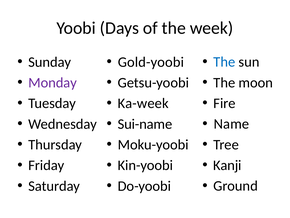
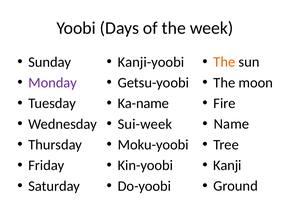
Gold-yoobi: Gold-yoobi -> Kanji-yoobi (151, 62)
The colour: blue -> orange (224, 62)
Ka-week: Ka-week -> Ka-name (143, 103)
Sui-name: Sui-name -> Sui-week (145, 124)
